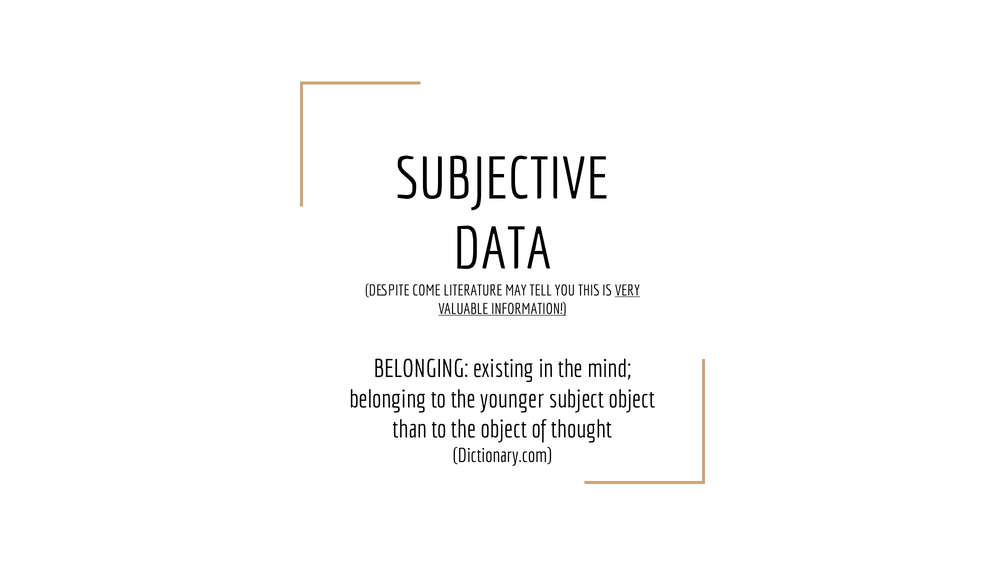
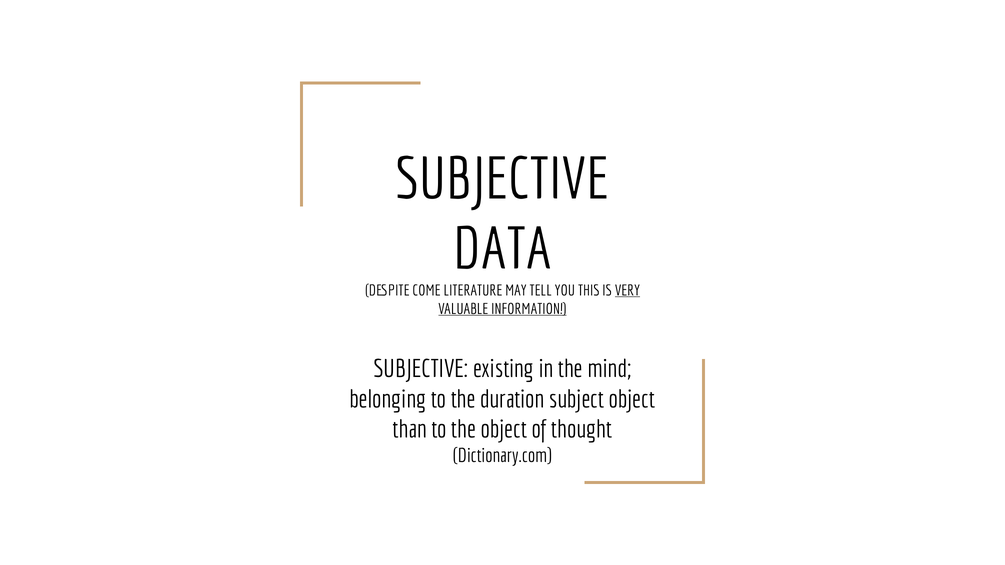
BELONGING: BELONGING -> SUBJECTIVE (421, 369)
younger: younger -> duration (512, 400)
